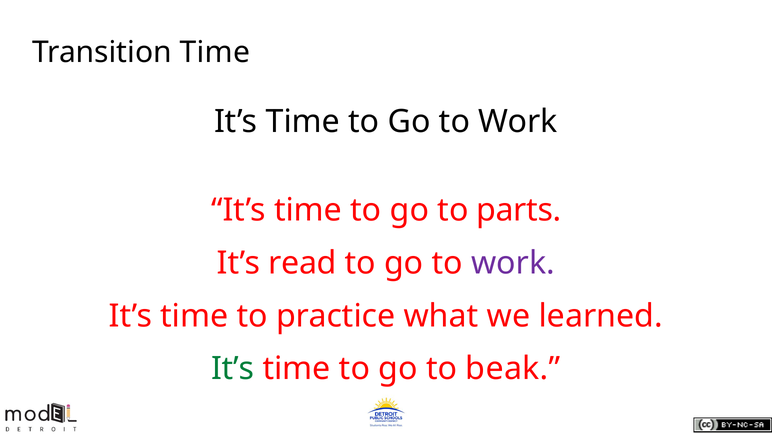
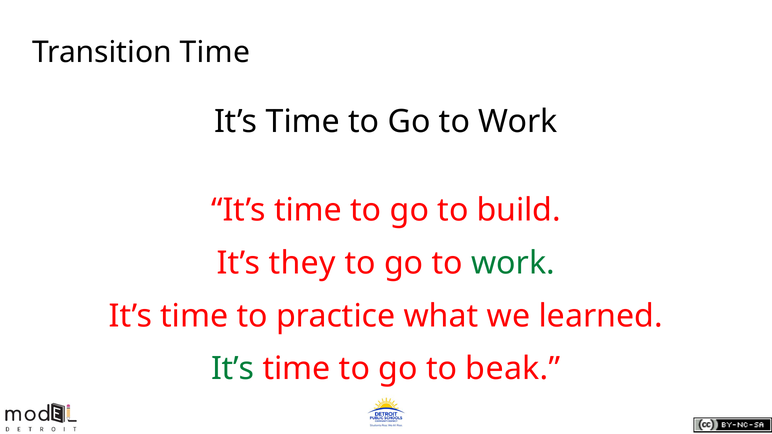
parts: parts -> build (519, 210)
read: read -> they (302, 263)
work colour: purple -> green (513, 263)
